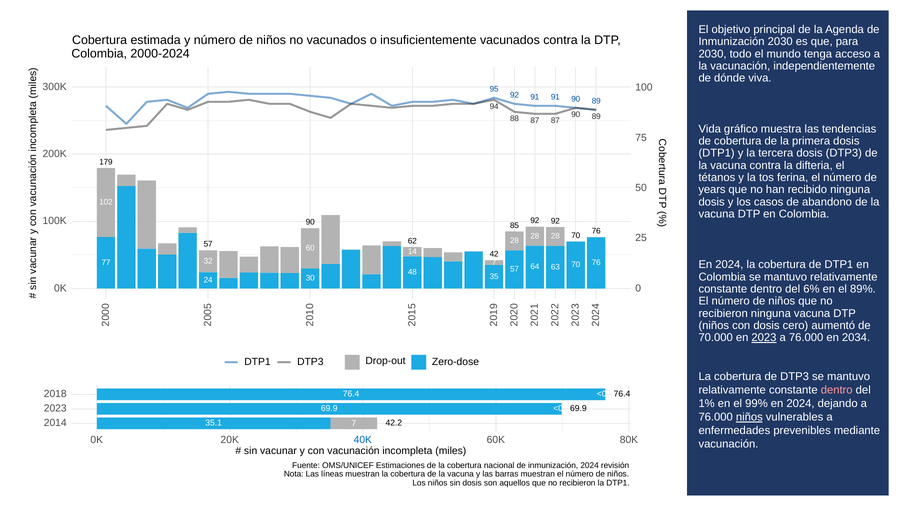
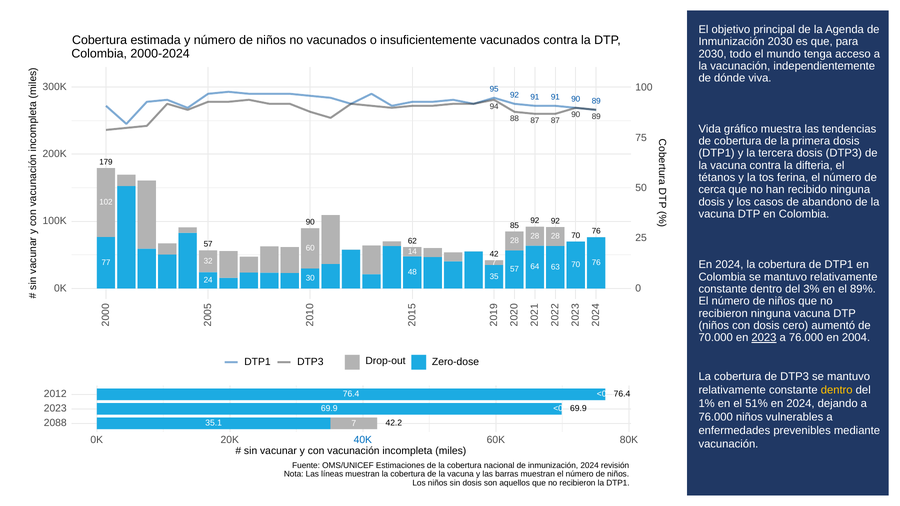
years: years -> cerca (712, 190)
6%: 6% -> 3% (811, 289)
2034: 2034 -> 2004 (856, 338)
dentro colour: pink -> yellow (837, 390)
2018: 2018 -> 2012 (55, 394)
99%: 99% -> 51% (756, 404)
niños underline: present -> none (749, 417)
2014: 2014 -> 2088 (55, 423)
